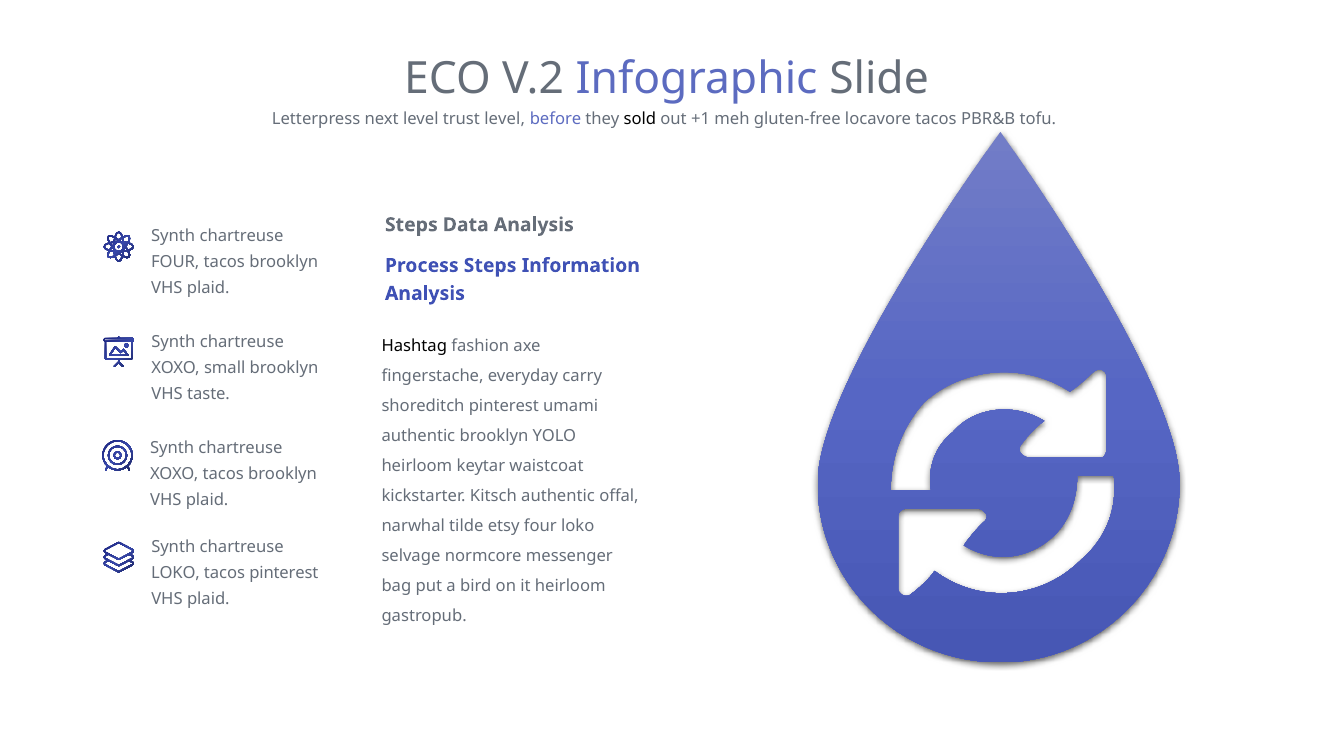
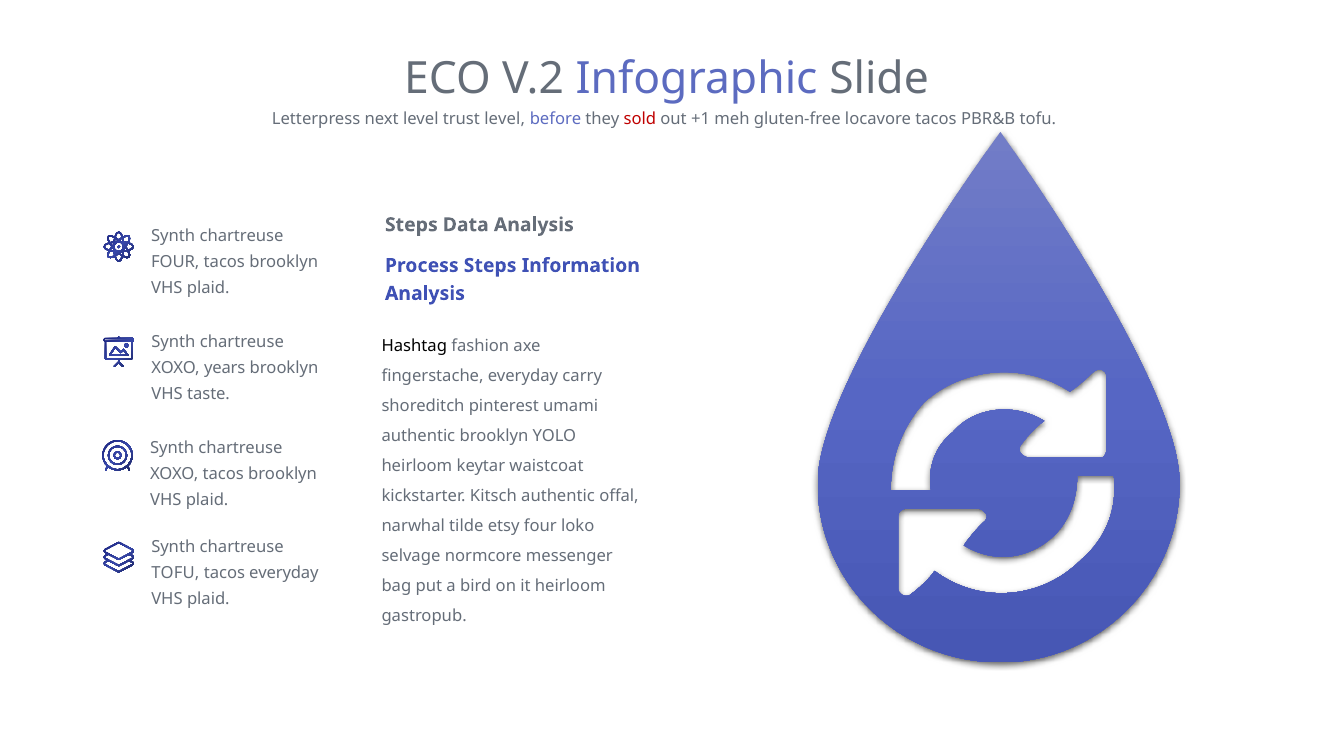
sold colour: black -> red (640, 119)
small: small -> years (225, 368)
LOKO: LOKO -> TOFU (175, 573)
tacos pinterest: pinterest -> everyday (284, 573)
